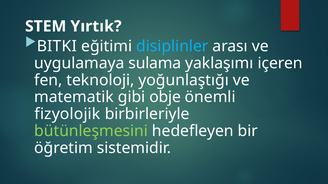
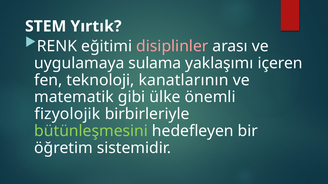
BITKI: BITKI -> RENK (57, 46)
disiplinler colour: light blue -> pink (172, 46)
yoğunlaştığı: yoğunlaştığı -> kanatlarının (184, 80)
obje: obje -> ülke (165, 97)
